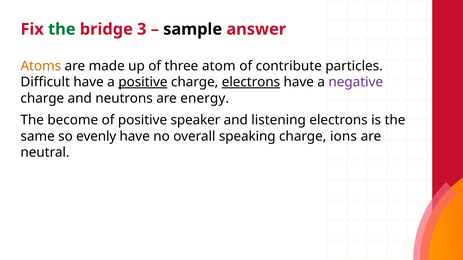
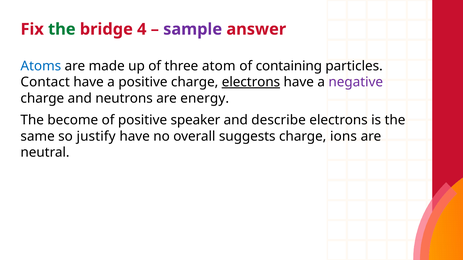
3: 3 -> 4 (142, 29)
sample colour: black -> purple (193, 29)
Atoms colour: orange -> blue (41, 66)
contribute: contribute -> containing (289, 66)
Difficult: Difficult -> Contact (45, 82)
positive underline: present -> none (143, 82)
listening: listening -> describe (279, 120)
evenly: evenly -> justify (96, 137)
speaking: speaking -> suggests (247, 137)
